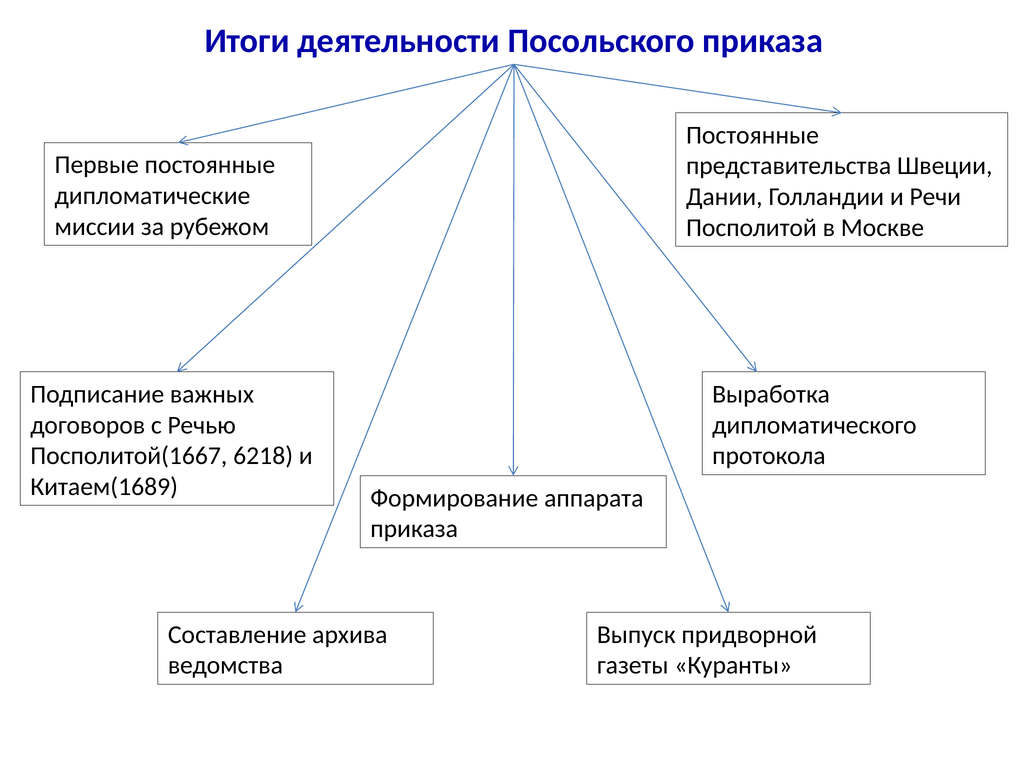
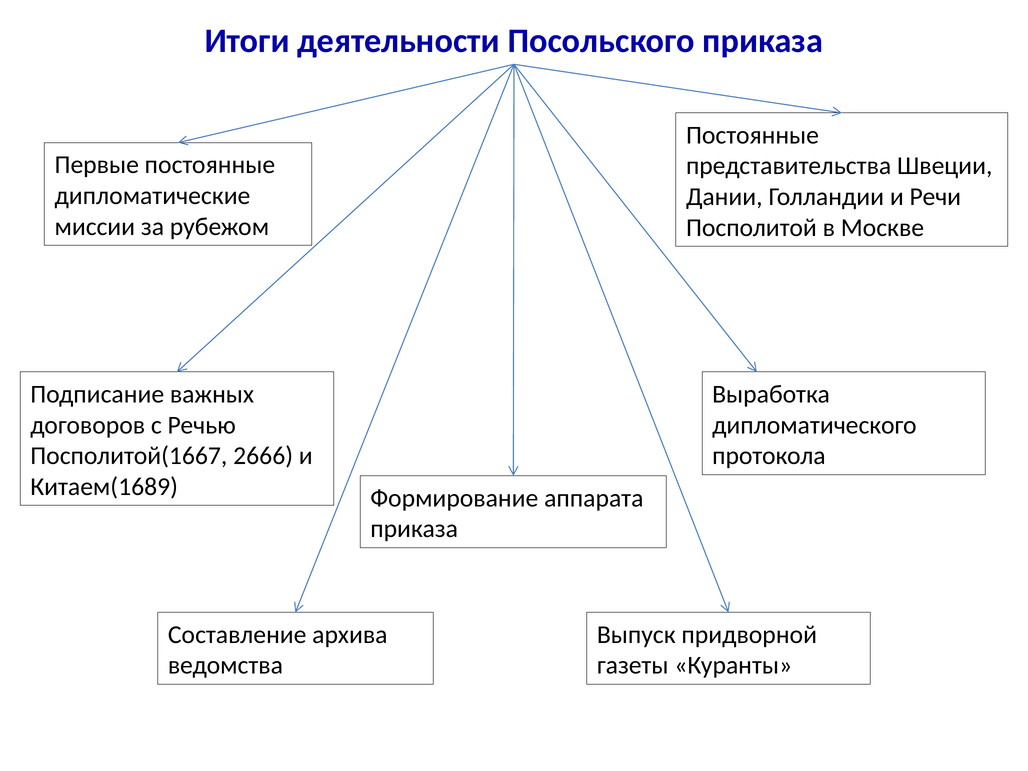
6218: 6218 -> 2666 (263, 456)
